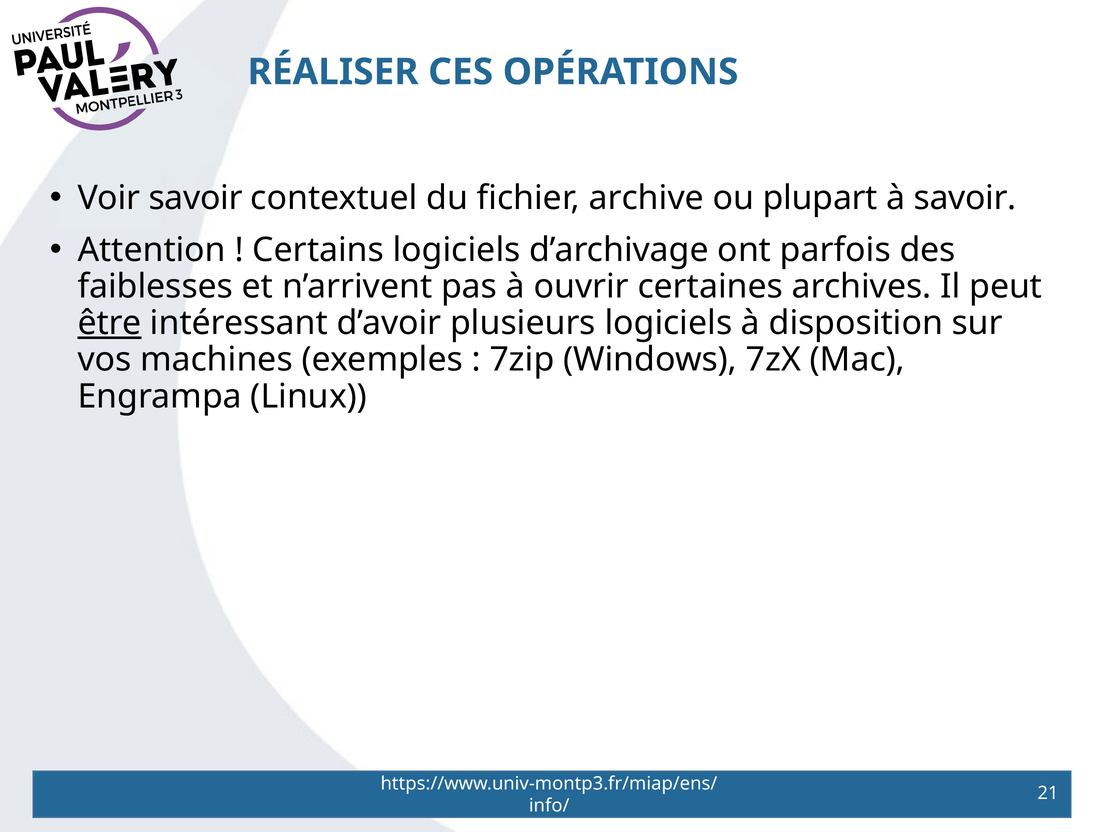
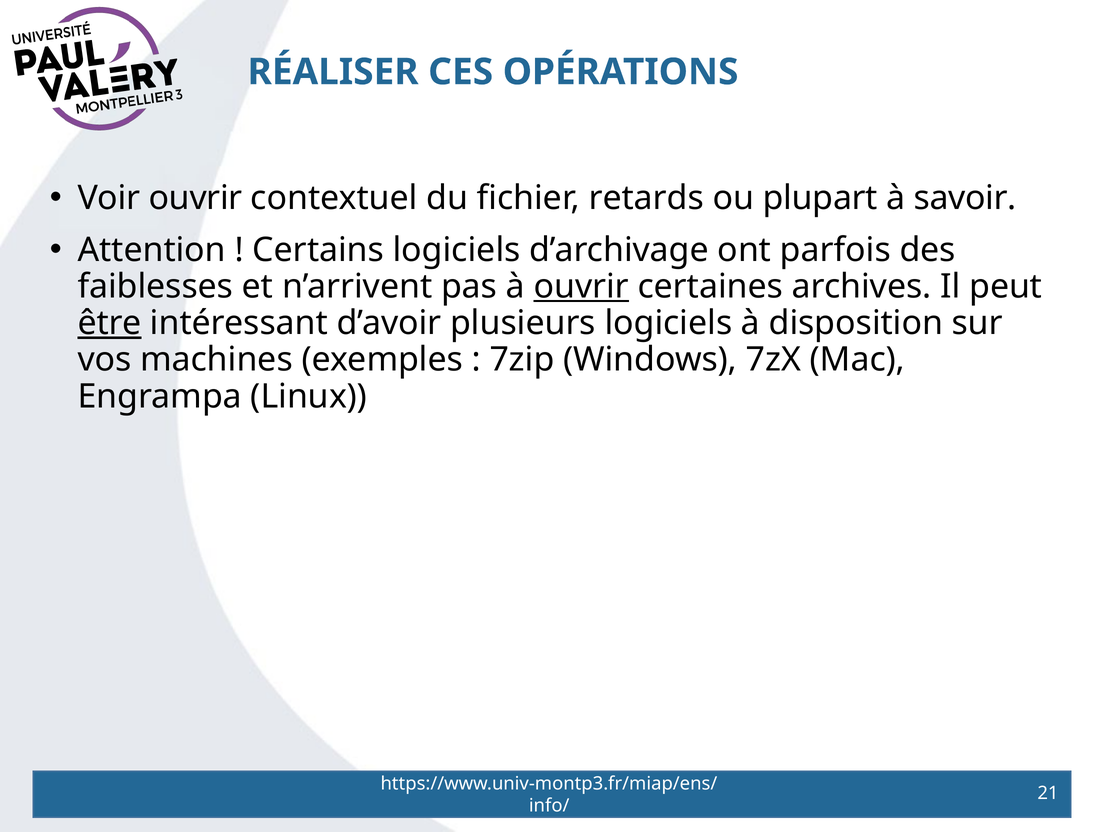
Voir savoir: savoir -> ouvrir (196, 198)
archive: archive -> retards (646, 198)
ouvrir underline: none -> present (581, 287)
